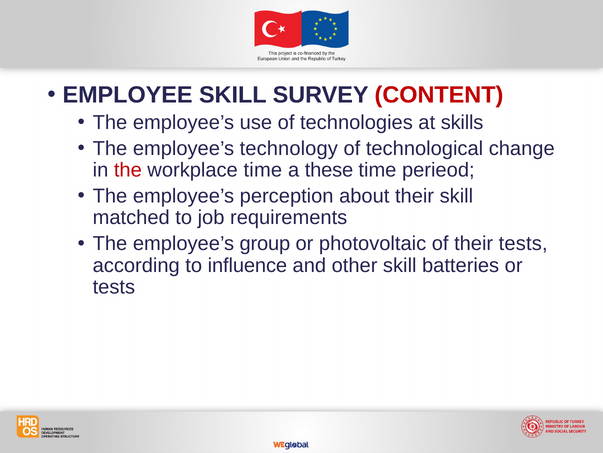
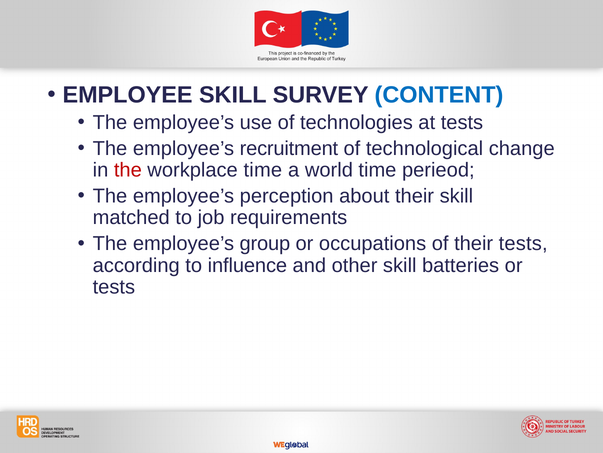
CONTENT colour: red -> blue (439, 95)
at skills: skills -> tests (462, 122)
technology: technology -> recruitment (289, 148)
these: these -> world (329, 170)
photovoltaic: photovoltaic -> occupations (373, 243)
